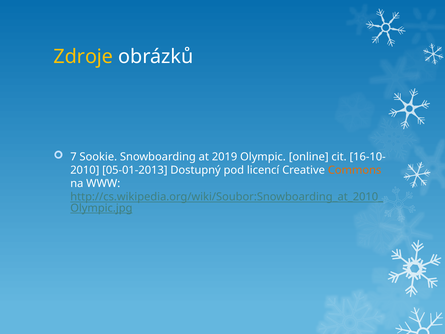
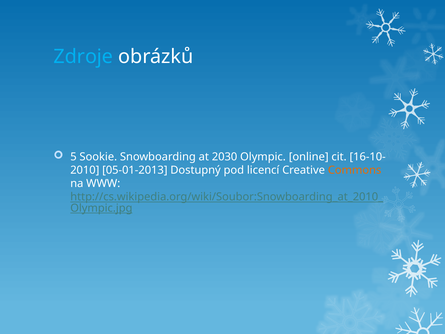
Zdroje colour: yellow -> light blue (83, 57)
7: 7 -> 5 (73, 157)
2019: 2019 -> 2030 (225, 157)
